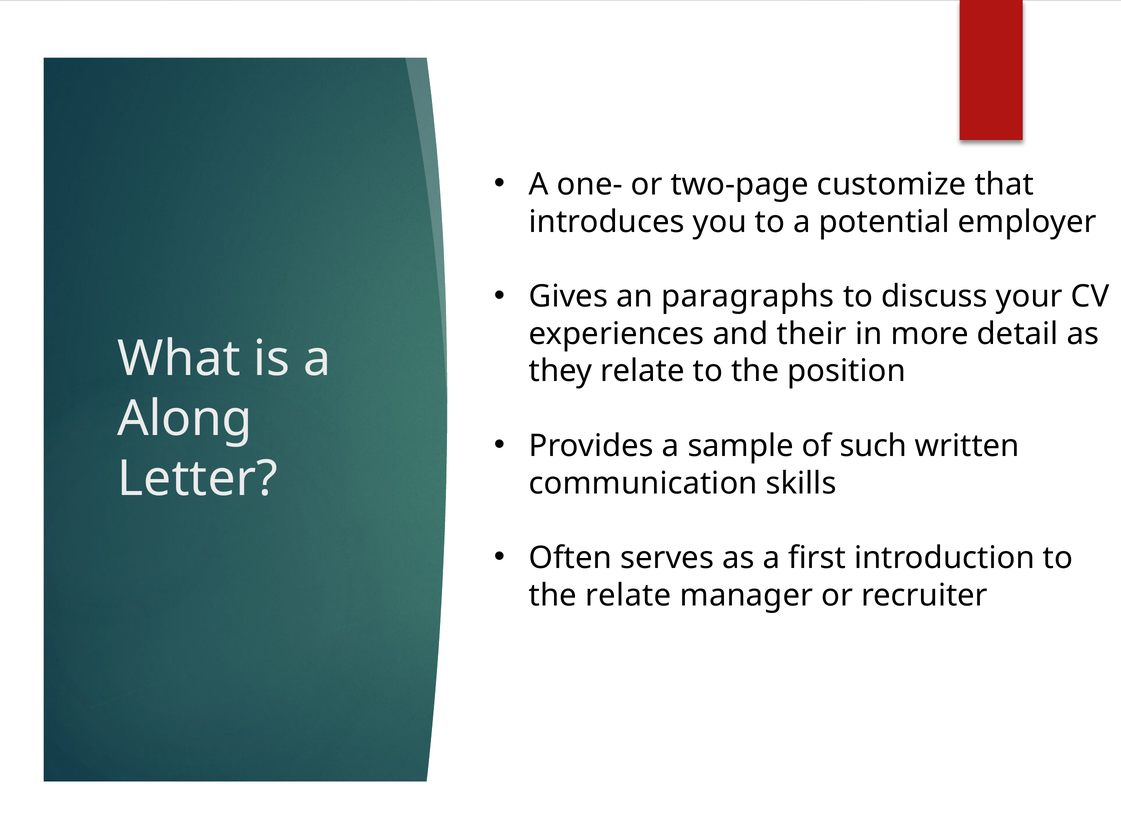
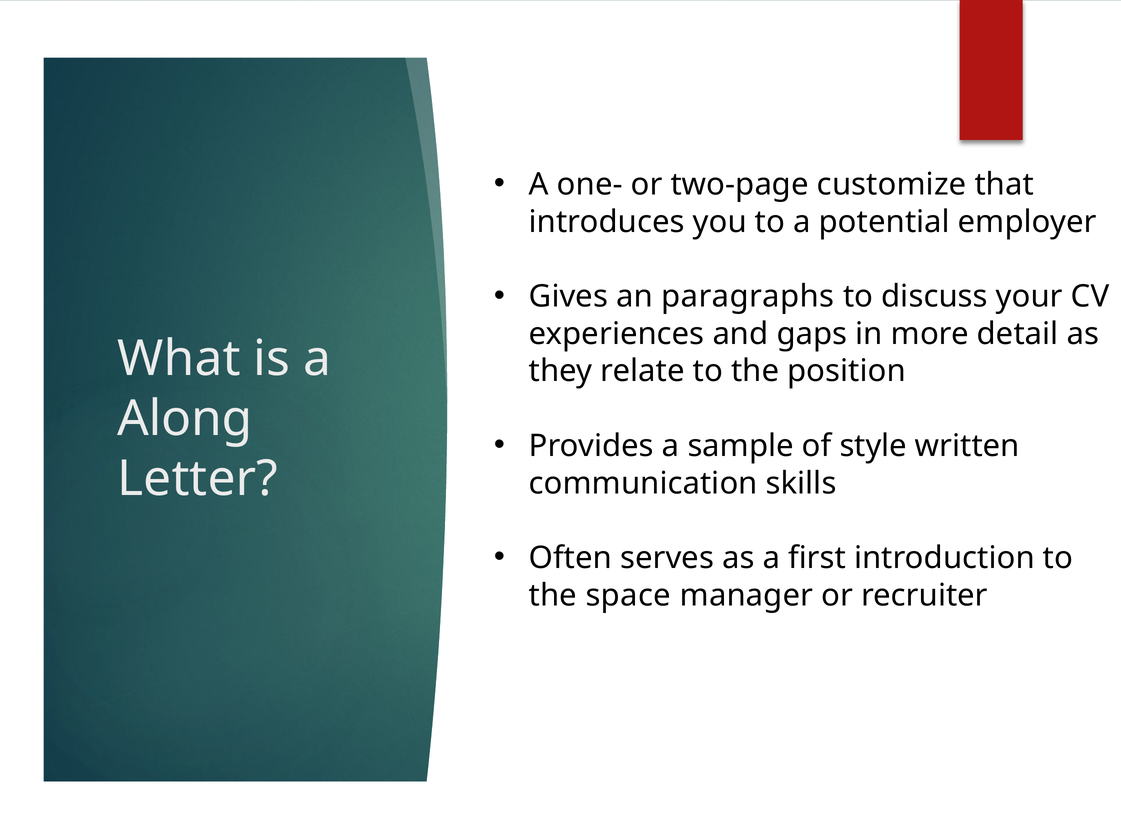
their: their -> gaps (812, 334)
such: such -> style (873, 446)
the relate: relate -> space (628, 596)
